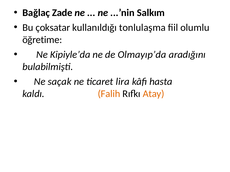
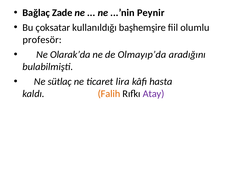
Salkım: Salkım -> Peynir (151, 13)
tonlulaşma: tonlulaşma -> başhemşire (142, 28)
öğretime: öğretime -> profesör (42, 40)
Kipiyle’da: Kipiyle’da -> Olarak’da (70, 55)
saçak: saçak -> sütlaç (60, 82)
Atay colour: orange -> purple (154, 94)
